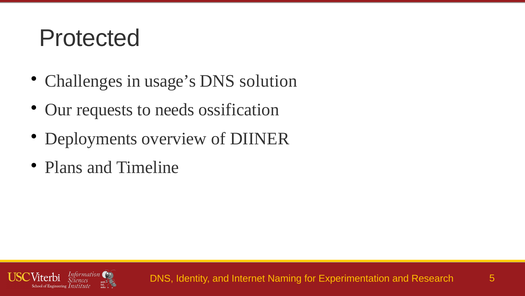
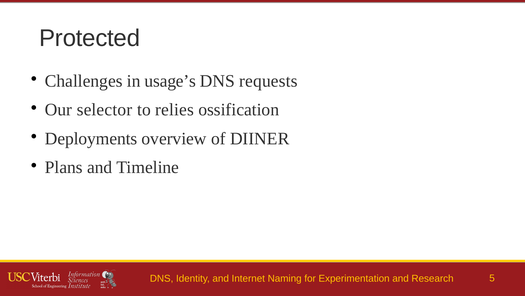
solution: solution -> requests (268, 81)
requests: requests -> selector (104, 110)
needs: needs -> relies (175, 110)
